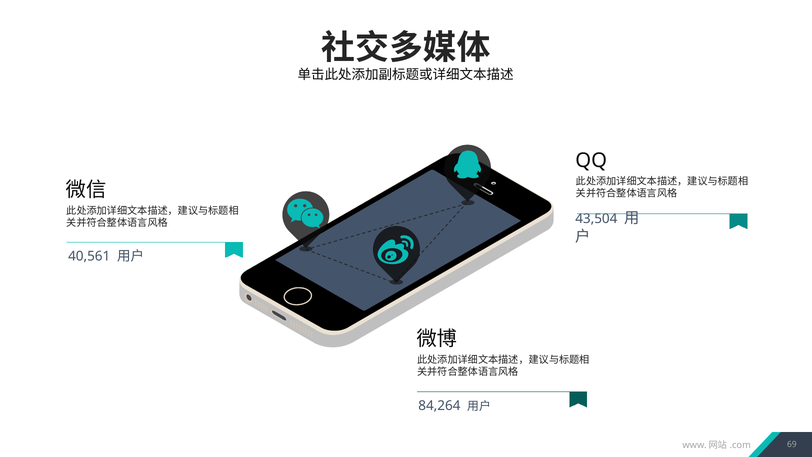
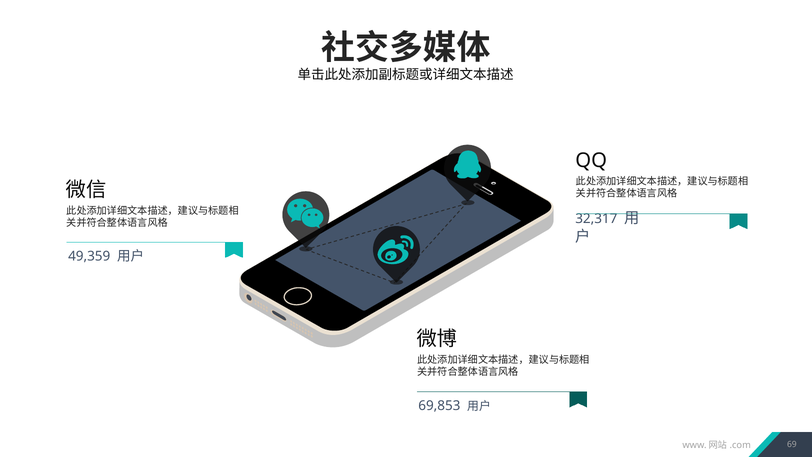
43,504: 43,504 -> 32,317 (596, 219)
40,561: 40,561 -> 49,359 (89, 256)
84,264: 84,264 -> 69,853 (439, 406)
